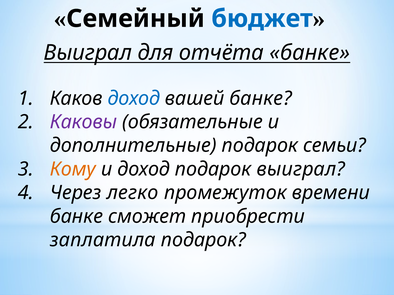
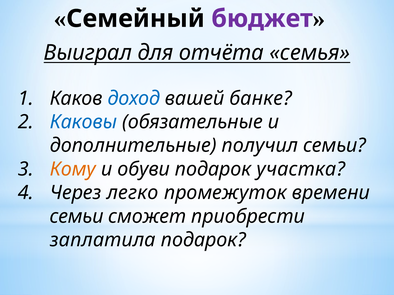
бюджет colour: blue -> purple (262, 19)
отчёта банке: банке -> семья (310, 53)
Каковы colour: purple -> blue (83, 122)
дополнительные подарок: подарок -> получил (260, 146)
и доход: доход -> обуви (144, 169)
подарок выиграл: выиграл -> участка (301, 169)
банке: банке -> семьи (77, 217)
